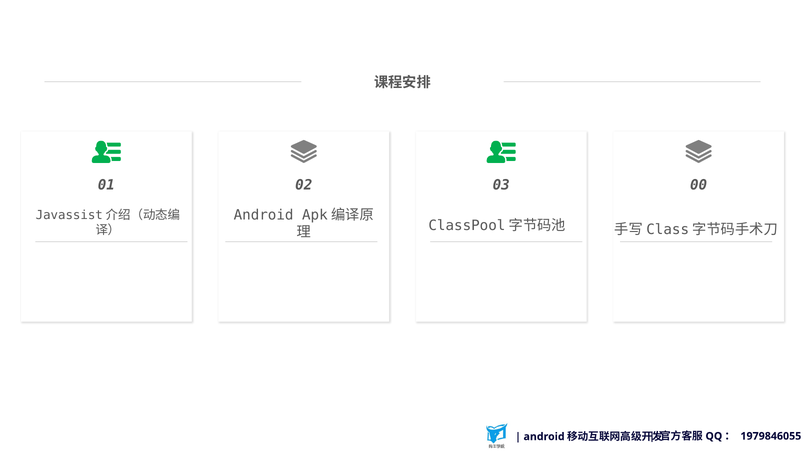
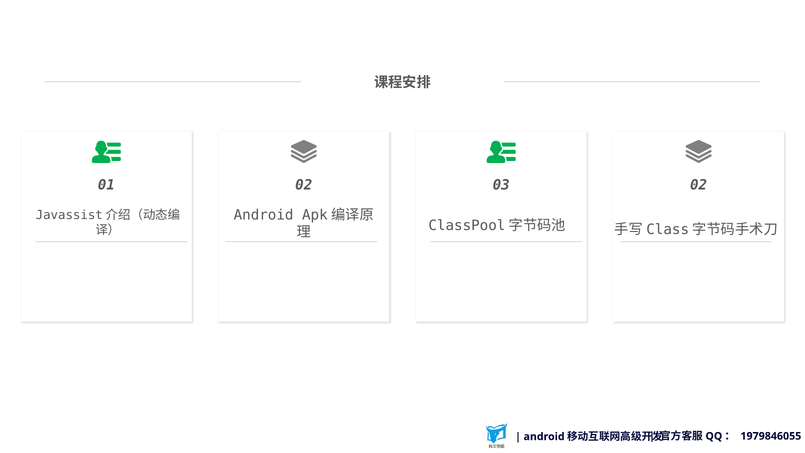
03 00: 00 -> 02 (699, 185)
